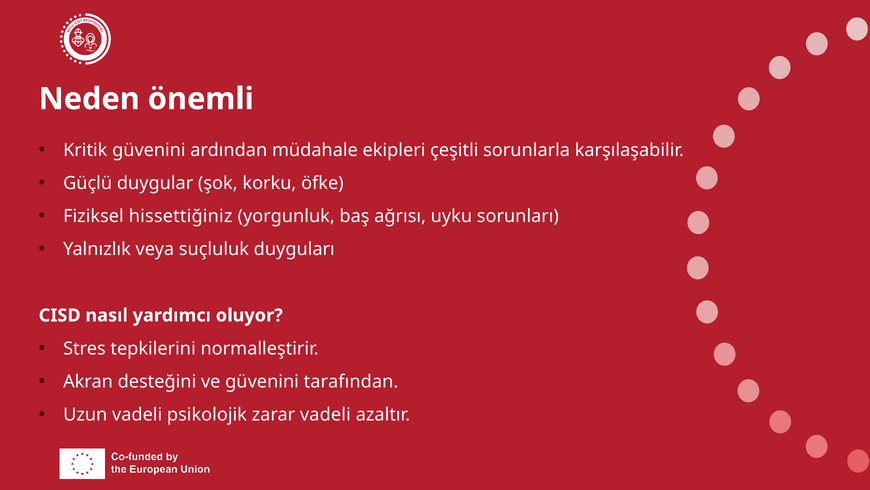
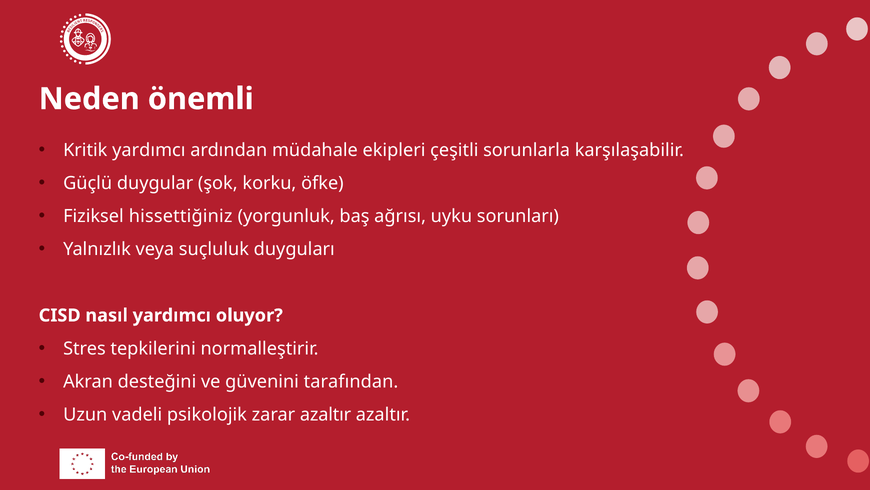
Kritik güvenini: güvenini -> yardımcı (149, 150)
zarar vadeli: vadeli -> azaltır (326, 414)
